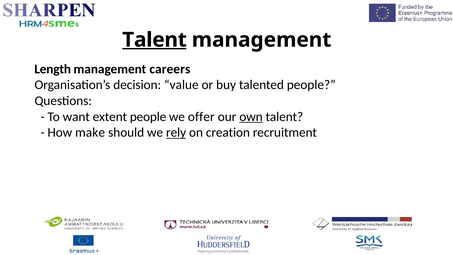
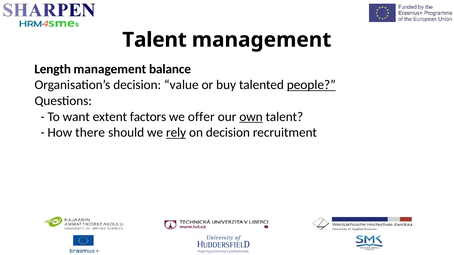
Talent underline: present -> none (155, 40)
careers: careers -> balance (170, 69)
people underline: none -> present (311, 85)
extent people: people -> factors (148, 117)
make: make -> there (90, 133)
on creation: creation -> decision (228, 133)
